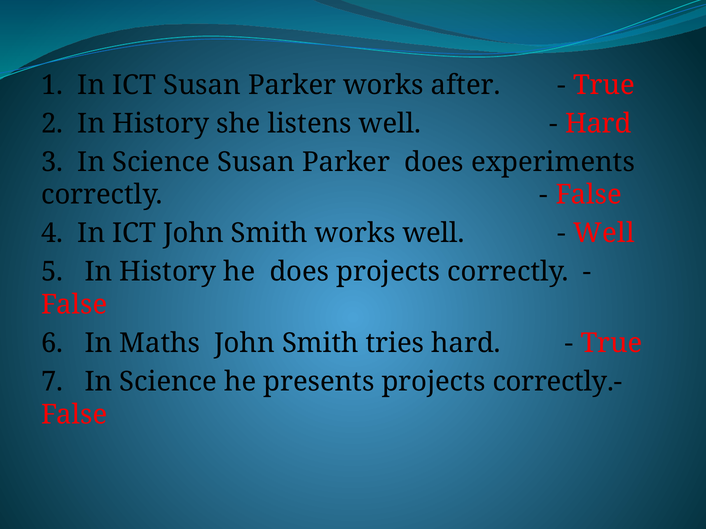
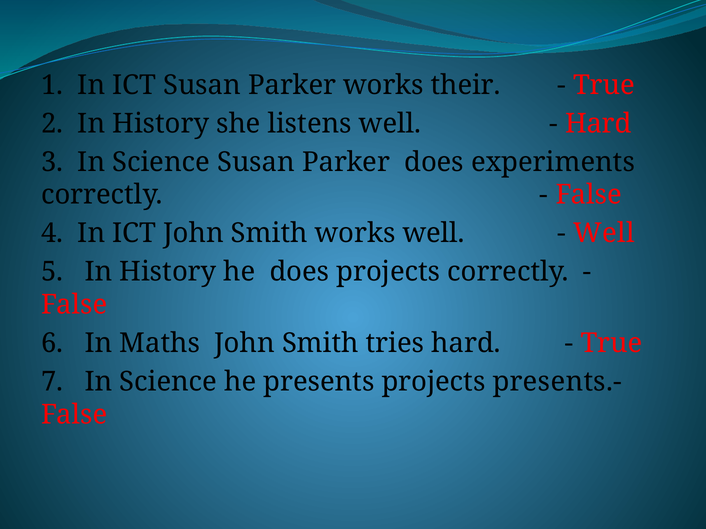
after: after -> their (466, 85)
correctly.-: correctly.- -> presents.- (557, 382)
